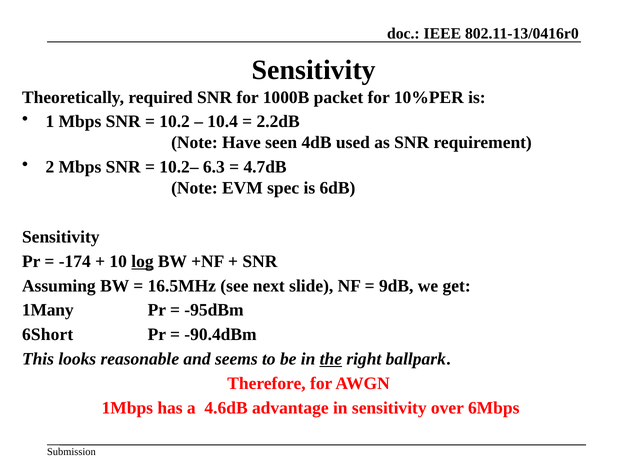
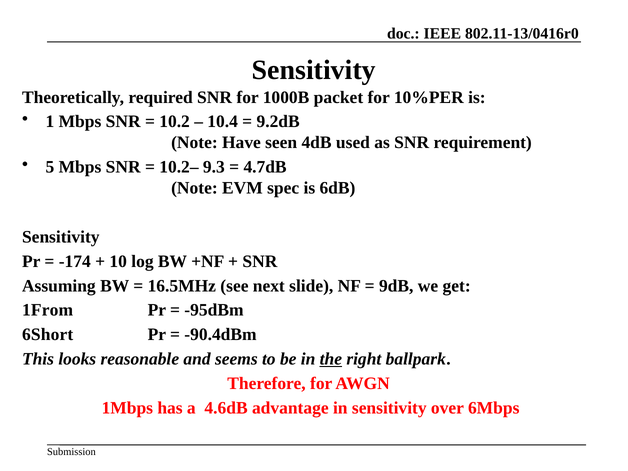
2.2dB: 2.2dB -> 9.2dB (278, 122)
2: 2 -> 5 (50, 167)
6.3: 6.3 -> 9.3 (214, 167)
log underline: present -> none (142, 261)
1Many: 1Many -> 1From (48, 310)
